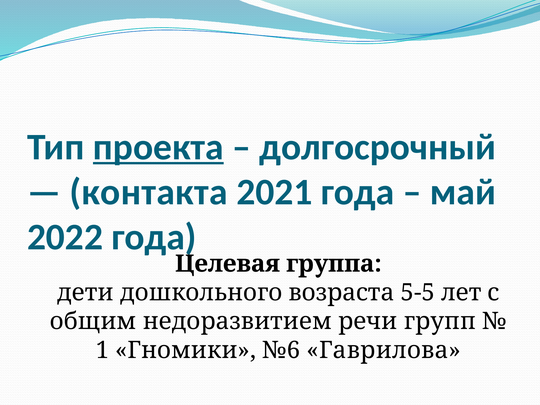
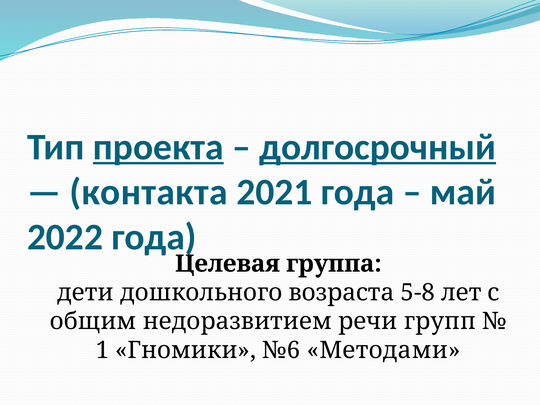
долгосрочный underline: none -> present (378, 147)
5-5: 5-5 -> 5-8 (418, 293)
Гаврилова: Гаврилова -> Методами (384, 350)
